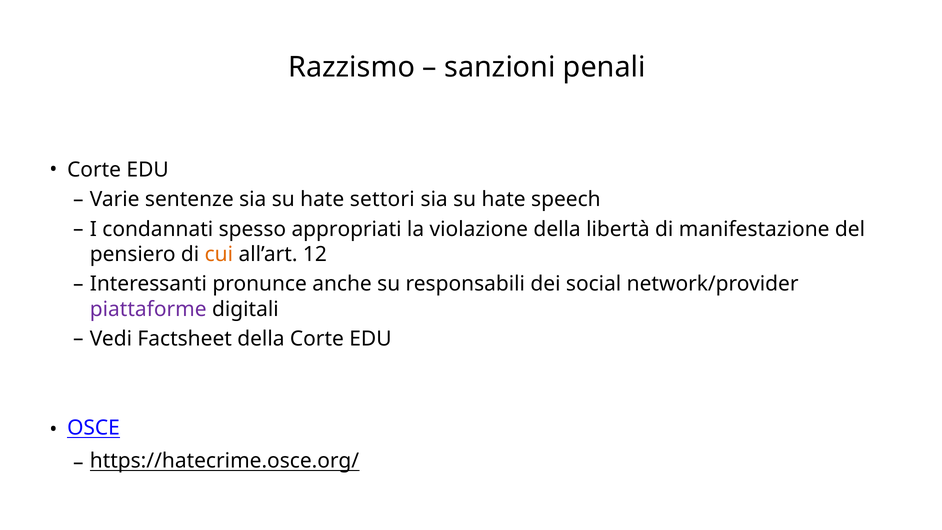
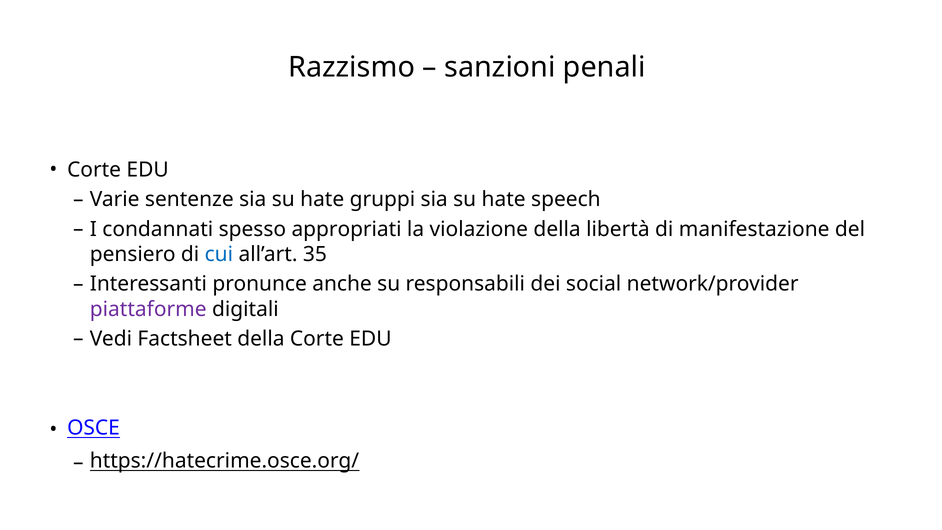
settori: settori -> gruppi (382, 199)
cui colour: orange -> blue (219, 254)
12: 12 -> 35 (315, 254)
